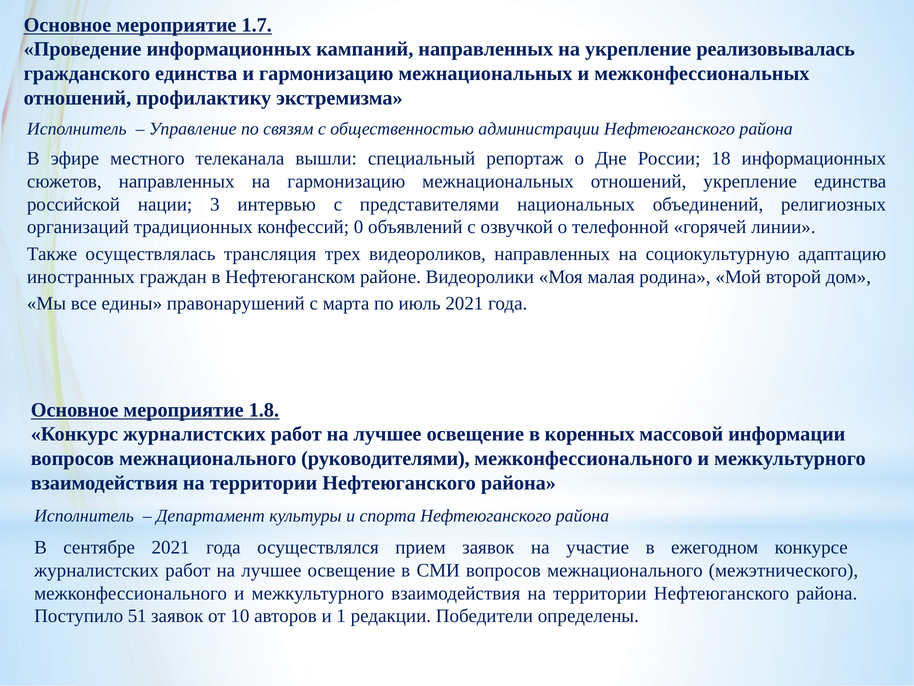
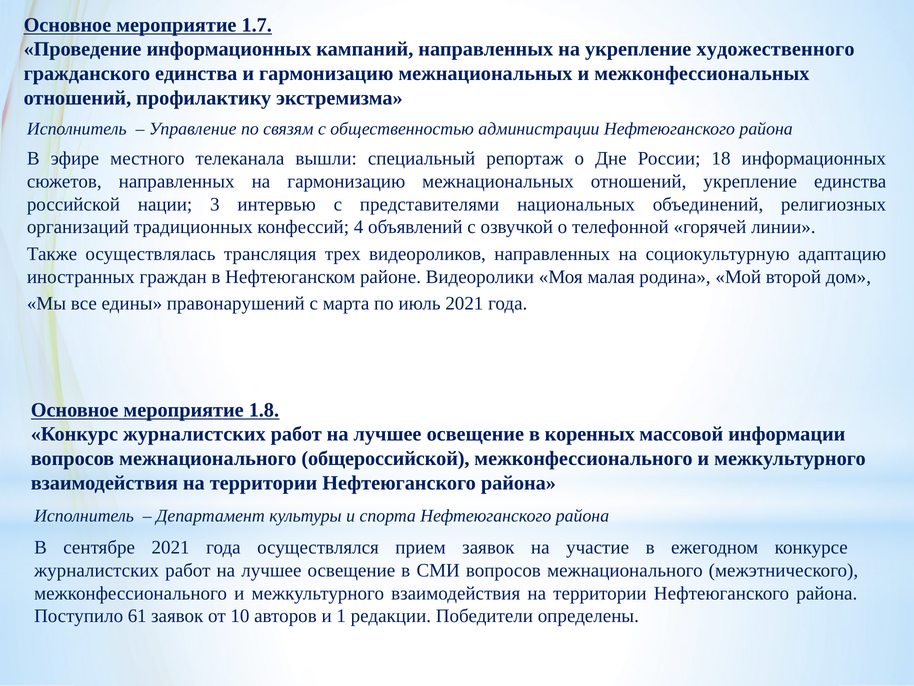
реализовывалась: реализовывалась -> художественного (776, 49)
0: 0 -> 4 (359, 227)
руководителями: руководителями -> общероссийской (385, 458)
51: 51 -> 61 (137, 616)
